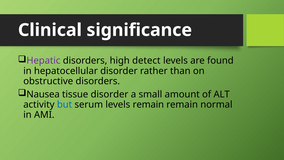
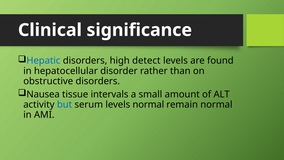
Hepatic colour: purple -> blue (43, 61)
tissue disorder: disorder -> intervals (110, 94)
levels remain: remain -> normal (148, 104)
